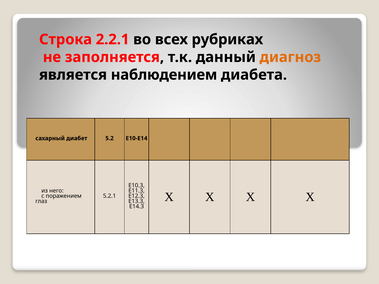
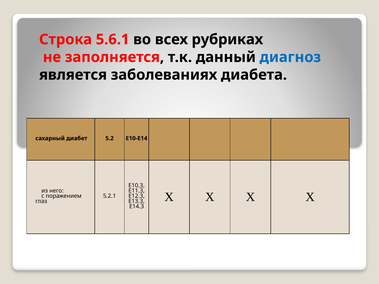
2.2.1: 2.2.1 -> 5.6.1 (113, 39)
диагноз colour: orange -> blue (290, 57)
наблюдением: наблюдением -> заболеваниях (164, 75)
